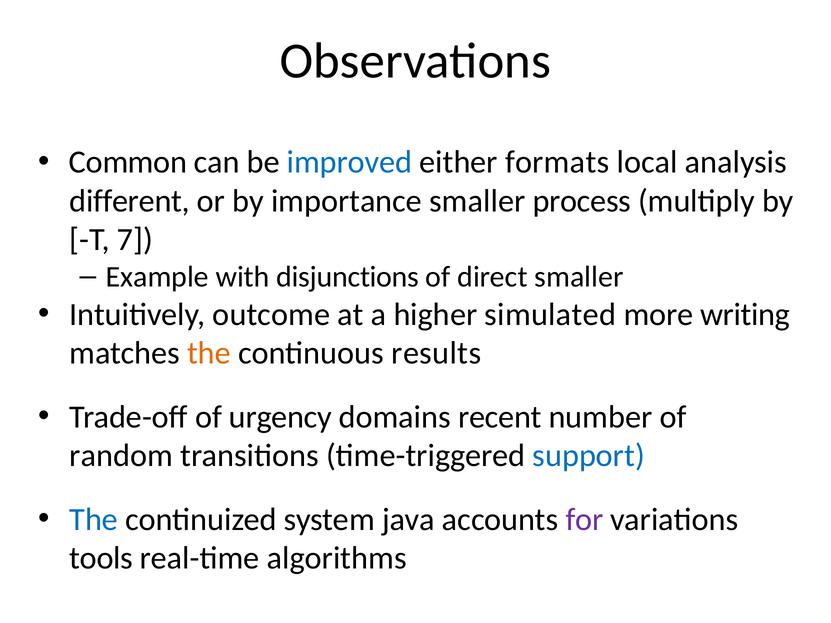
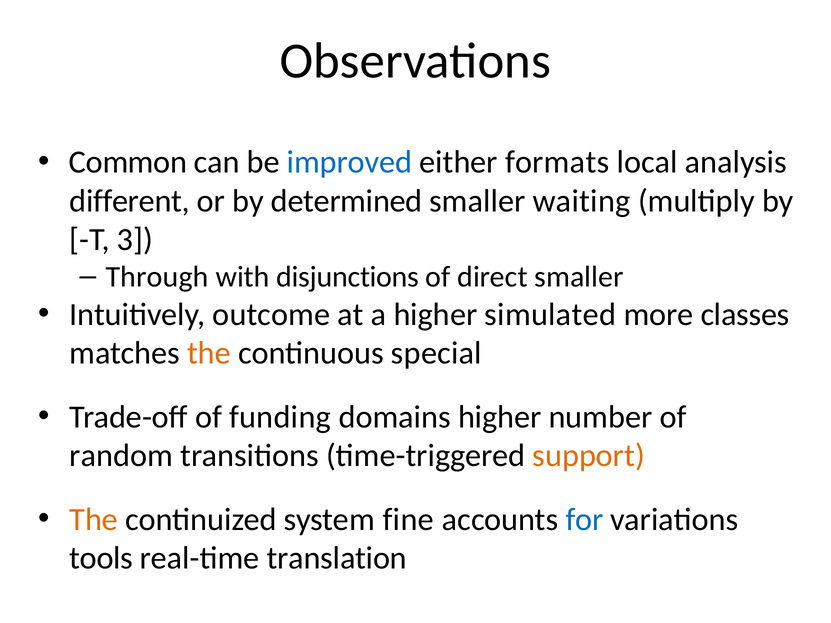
importance: importance -> determined (347, 201)
process: process -> waiting (581, 201)
7: 7 -> 3 (135, 240)
Example: Example -> Through (157, 277)
writing: writing -> classes (745, 315)
results: results -> special (436, 353)
urgency: urgency -> funding (280, 417)
domains recent: recent -> higher (500, 417)
support colour: blue -> orange (589, 456)
The colour: blue -> orange (94, 520)
java: java -> fine (408, 520)
for colour: purple -> blue (585, 520)
algorithms: algorithms -> translation (337, 558)
